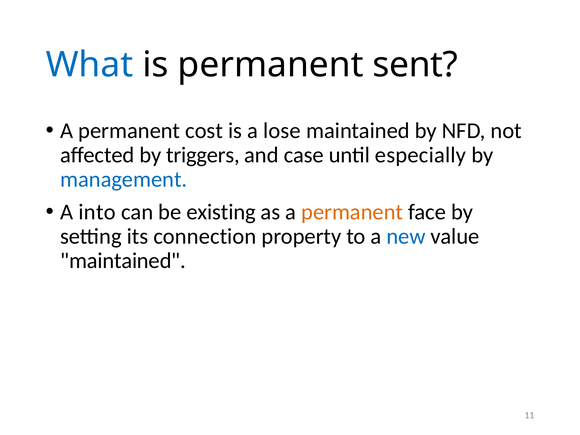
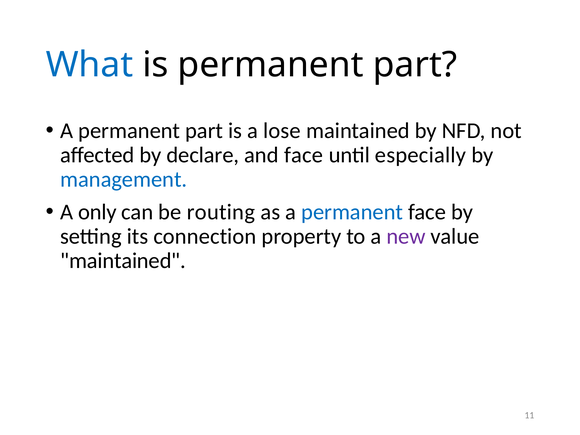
is permanent sent: sent -> part (415, 65)
A permanent cost: cost -> part (204, 131)
triggers: triggers -> declare (203, 155)
and case: case -> face (304, 155)
into: into -> only (97, 212)
existing: existing -> routing (221, 212)
permanent colour: orange -> blue (352, 212)
new colour: blue -> purple (406, 236)
